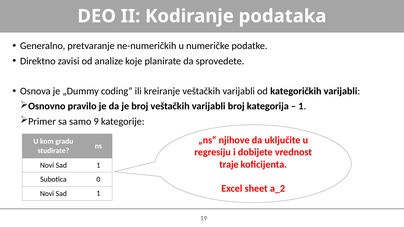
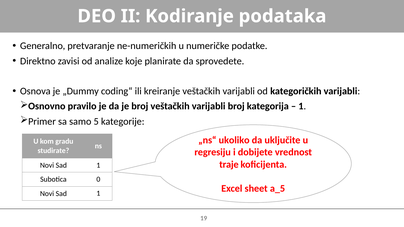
9: 9 -> 5 (96, 122)
njihove: njihove -> ukoliko (234, 140)
a_2: a_2 -> a_5 (278, 189)
